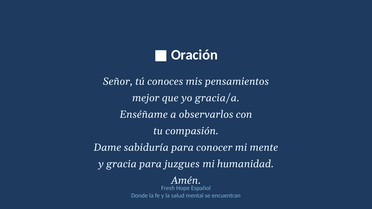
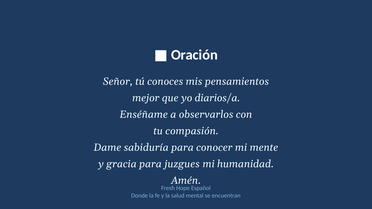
gracia/a: gracia/a -> diarios/a (217, 98)
